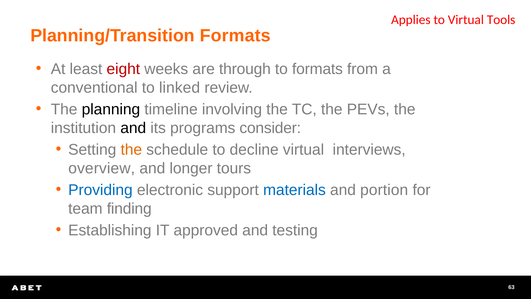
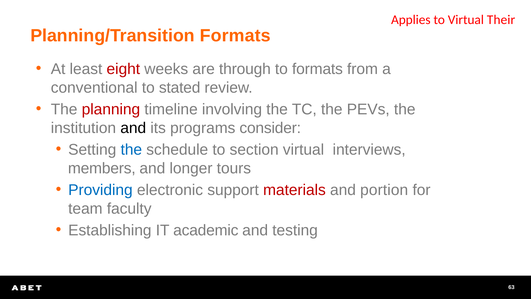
Tools: Tools -> Their (501, 20)
linked: linked -> stated (180, 87)
planning colour: black -> red (111, 109)
the colour: orange -> blue (131, 149)
decline: decline -> section (254, 149)
overview: overview -> members (102, 168)
materials colour: blue -> red (294, 190)
finding: finding -> faculty (129, 208)
approved: approved -> academic (206, 230)
